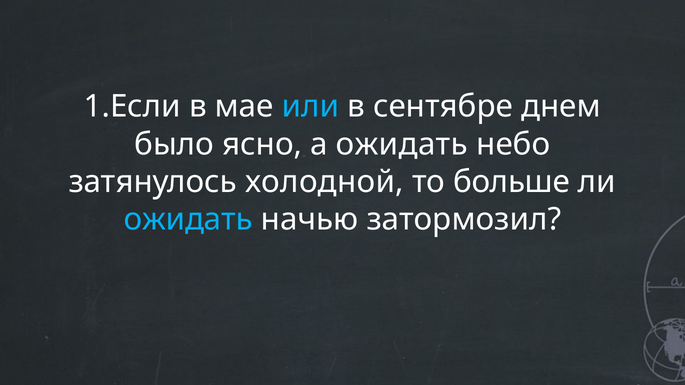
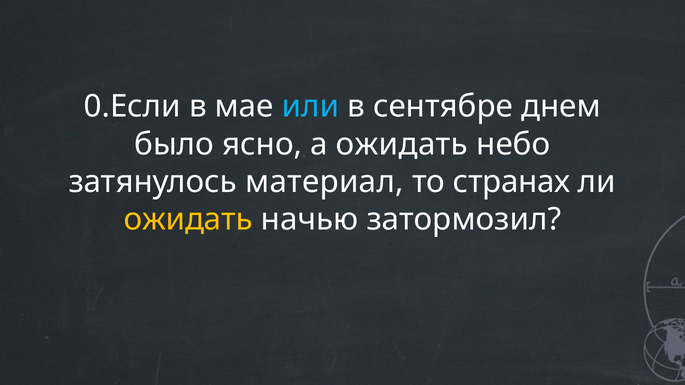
1.Если: 1.Если -> 0.Если (132, 107)
холодной: холодной -> материал (324, 182)
больше: больше -> странах (512, 182)
ожидать colour: light blue -> yellow (188, 220)
